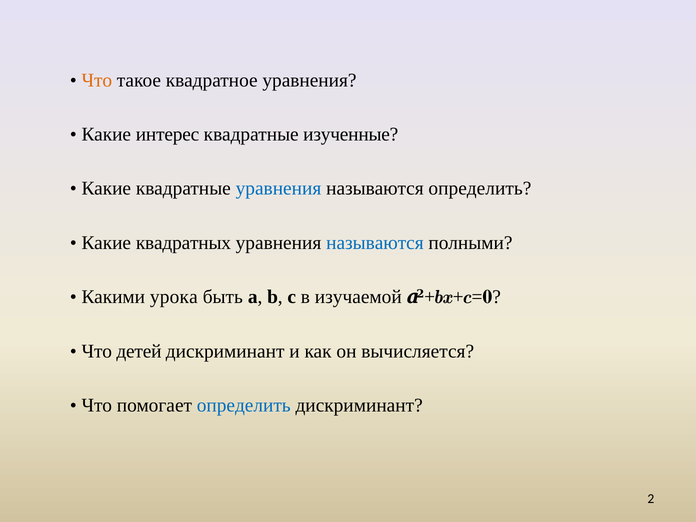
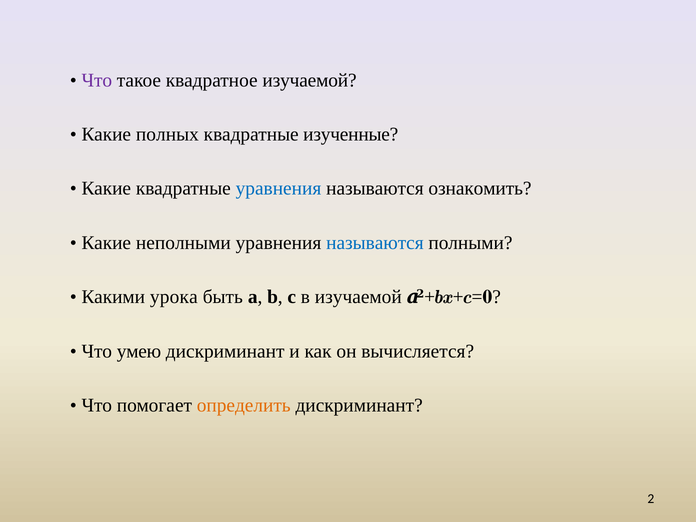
Что colour: orange -> purple (97, 80)
квадратное уравнения: уравнения -> изучаемой (310, 80)
интерес: интерес -> полных (167, 134)
называются определить: определить -> ознакомить (480, 189)
квадратных: квадратных -> неполными (183, 243)
детей: детей -> умею (139, 351)
определить colour: blue -> orange (244, 405)
